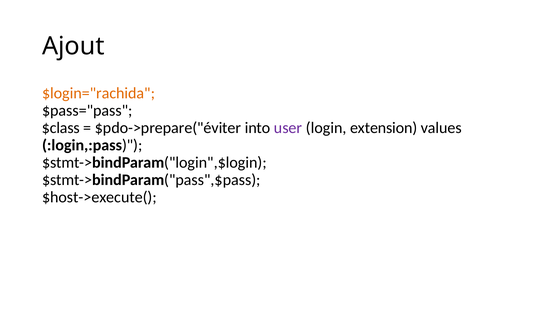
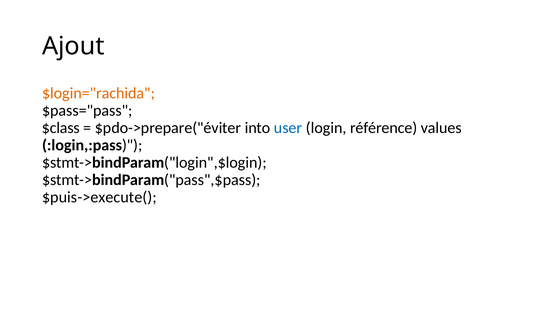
user colour: purple -> blue (288, 128)
extension: extension -> référence (384, 128)
$host->execute(: $host->execute( -> $puis->execute( (99, 197)
